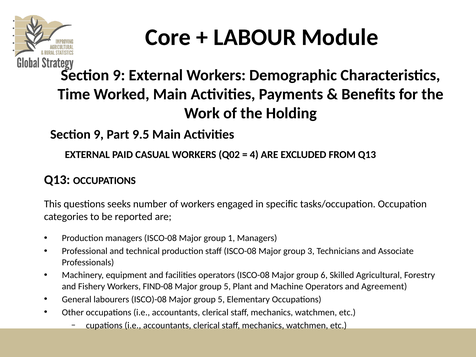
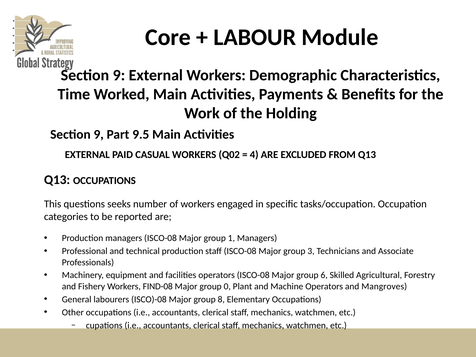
5: 5 -> 0 (227, 286)
Agreement: Agreement -> Mangroves (384, 286)
ISCO)-08 Major group 5: 5 -> 8 (221, 299)
